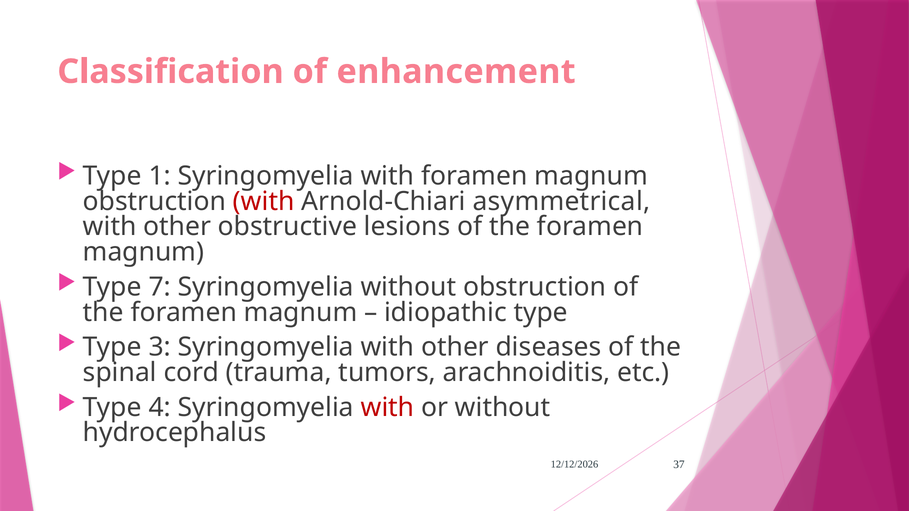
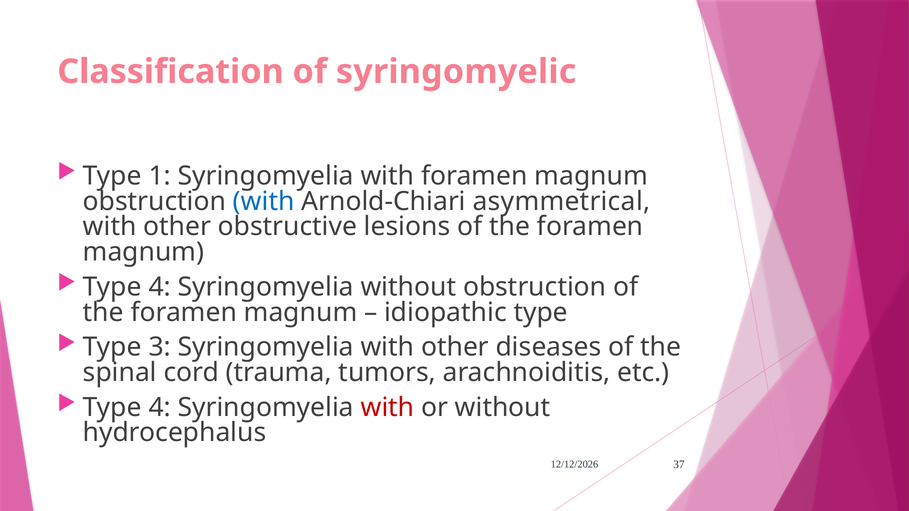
enhancement: enhancement -> syringomyelic (456, 72)
with colour: red -> blue (264, 201)
7: 7 -> 4 (160, 287)
